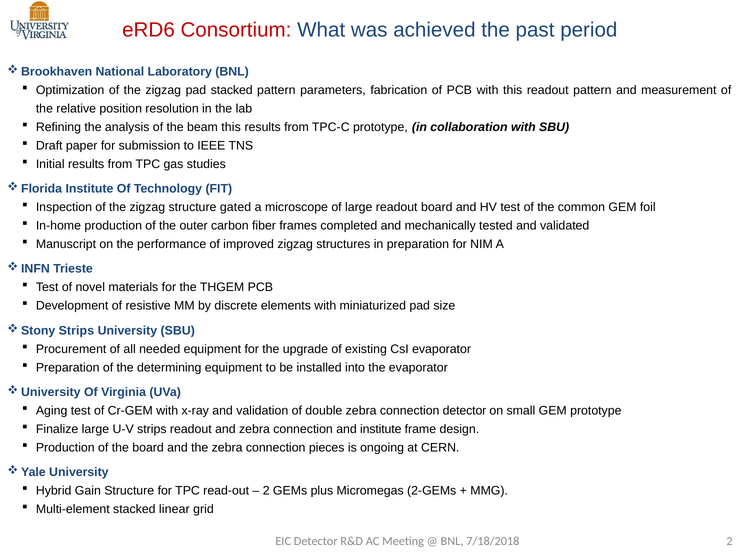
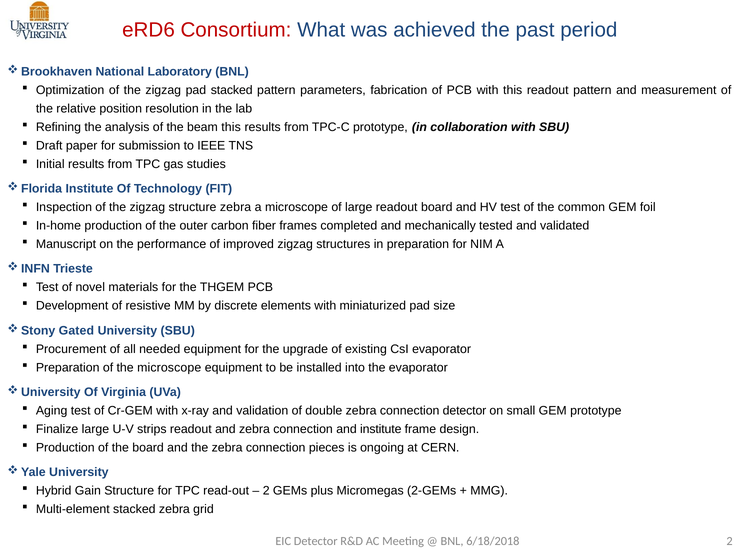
structure gated: gated -> zebra (236, 207)
Strips: Strips -> Gated (76, 331)
the determining: determining -> microscope (169, 368)
stacked linear: linear -> zebra (174, 509)
7/18/2018: 7/18/2018 -> 6/18/2018 (493, 541)
